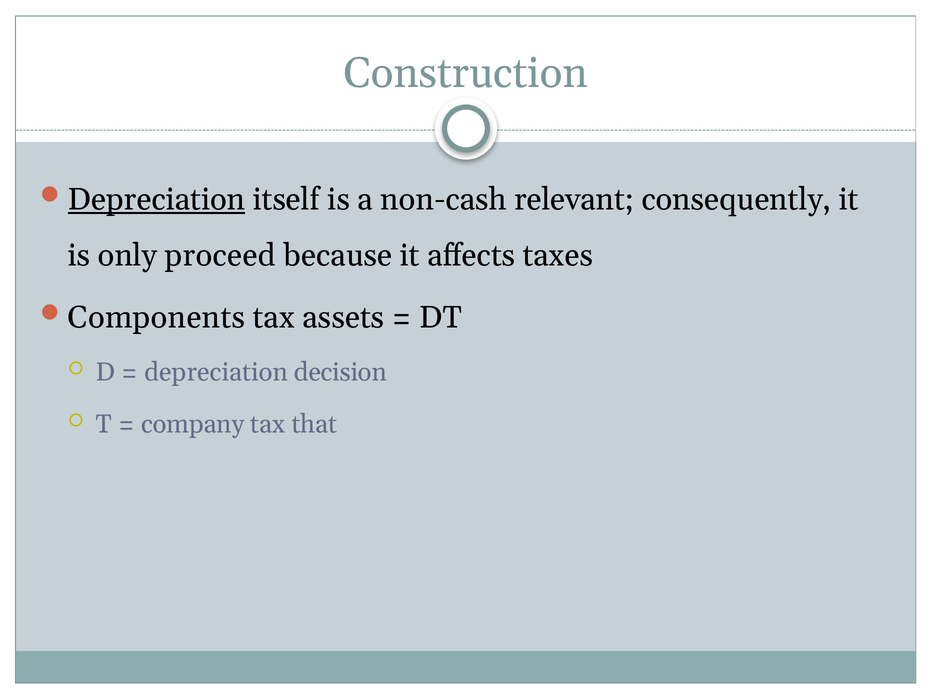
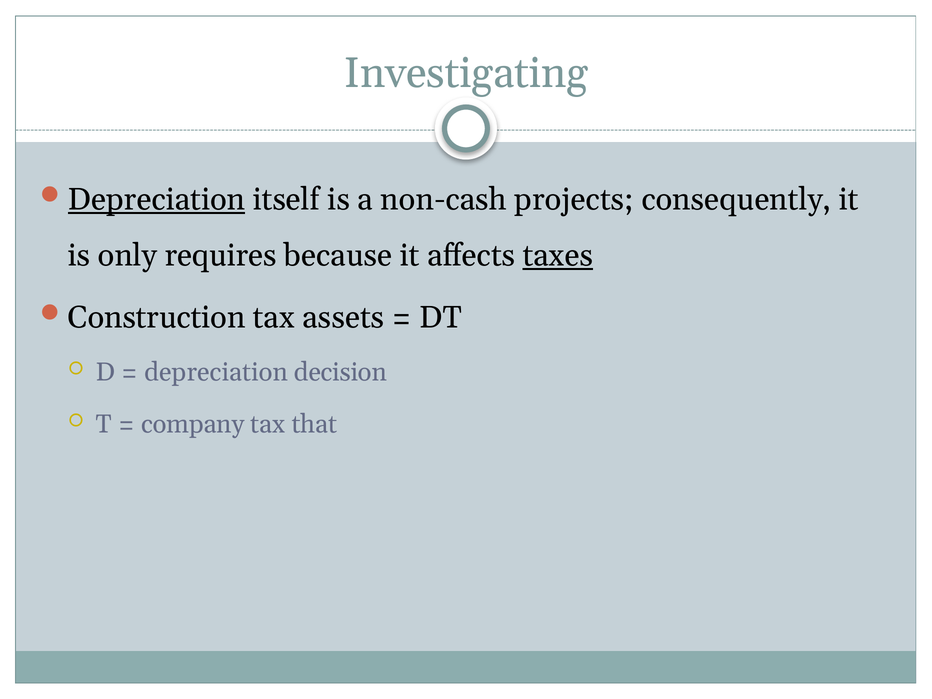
Construction: Construction -> Investigating (466, 73)
relevant: relevant -> projects (574, 200)
proceed: proceed -> requires (221, 256)
taxes underline: none -> present (558, 256)
Components: Components -> Construction (157, 318)
